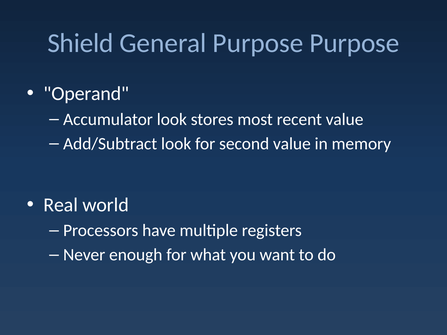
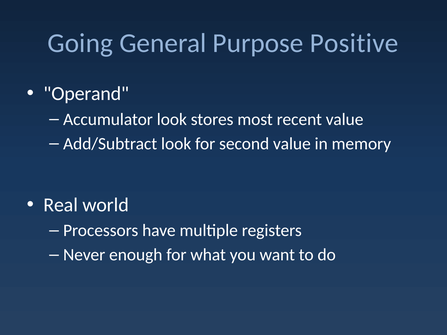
Shield: Shield -> Going (80, 43)
Purpose Purpose: Purpose -> Positive (354, 43)
